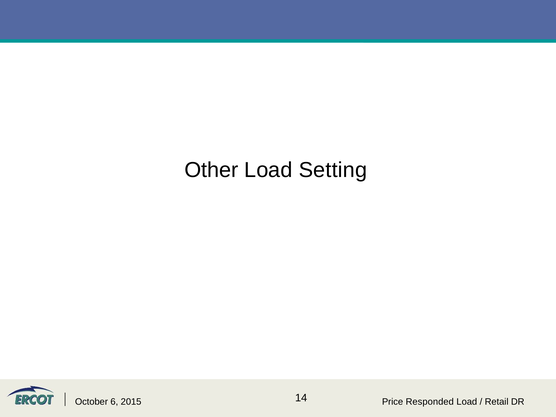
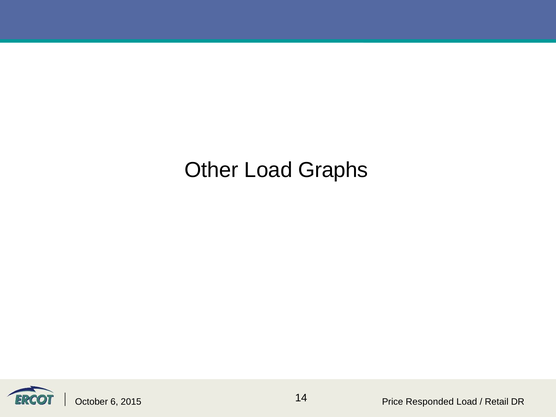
Setting: Setting -> Graphs (333, 170)
